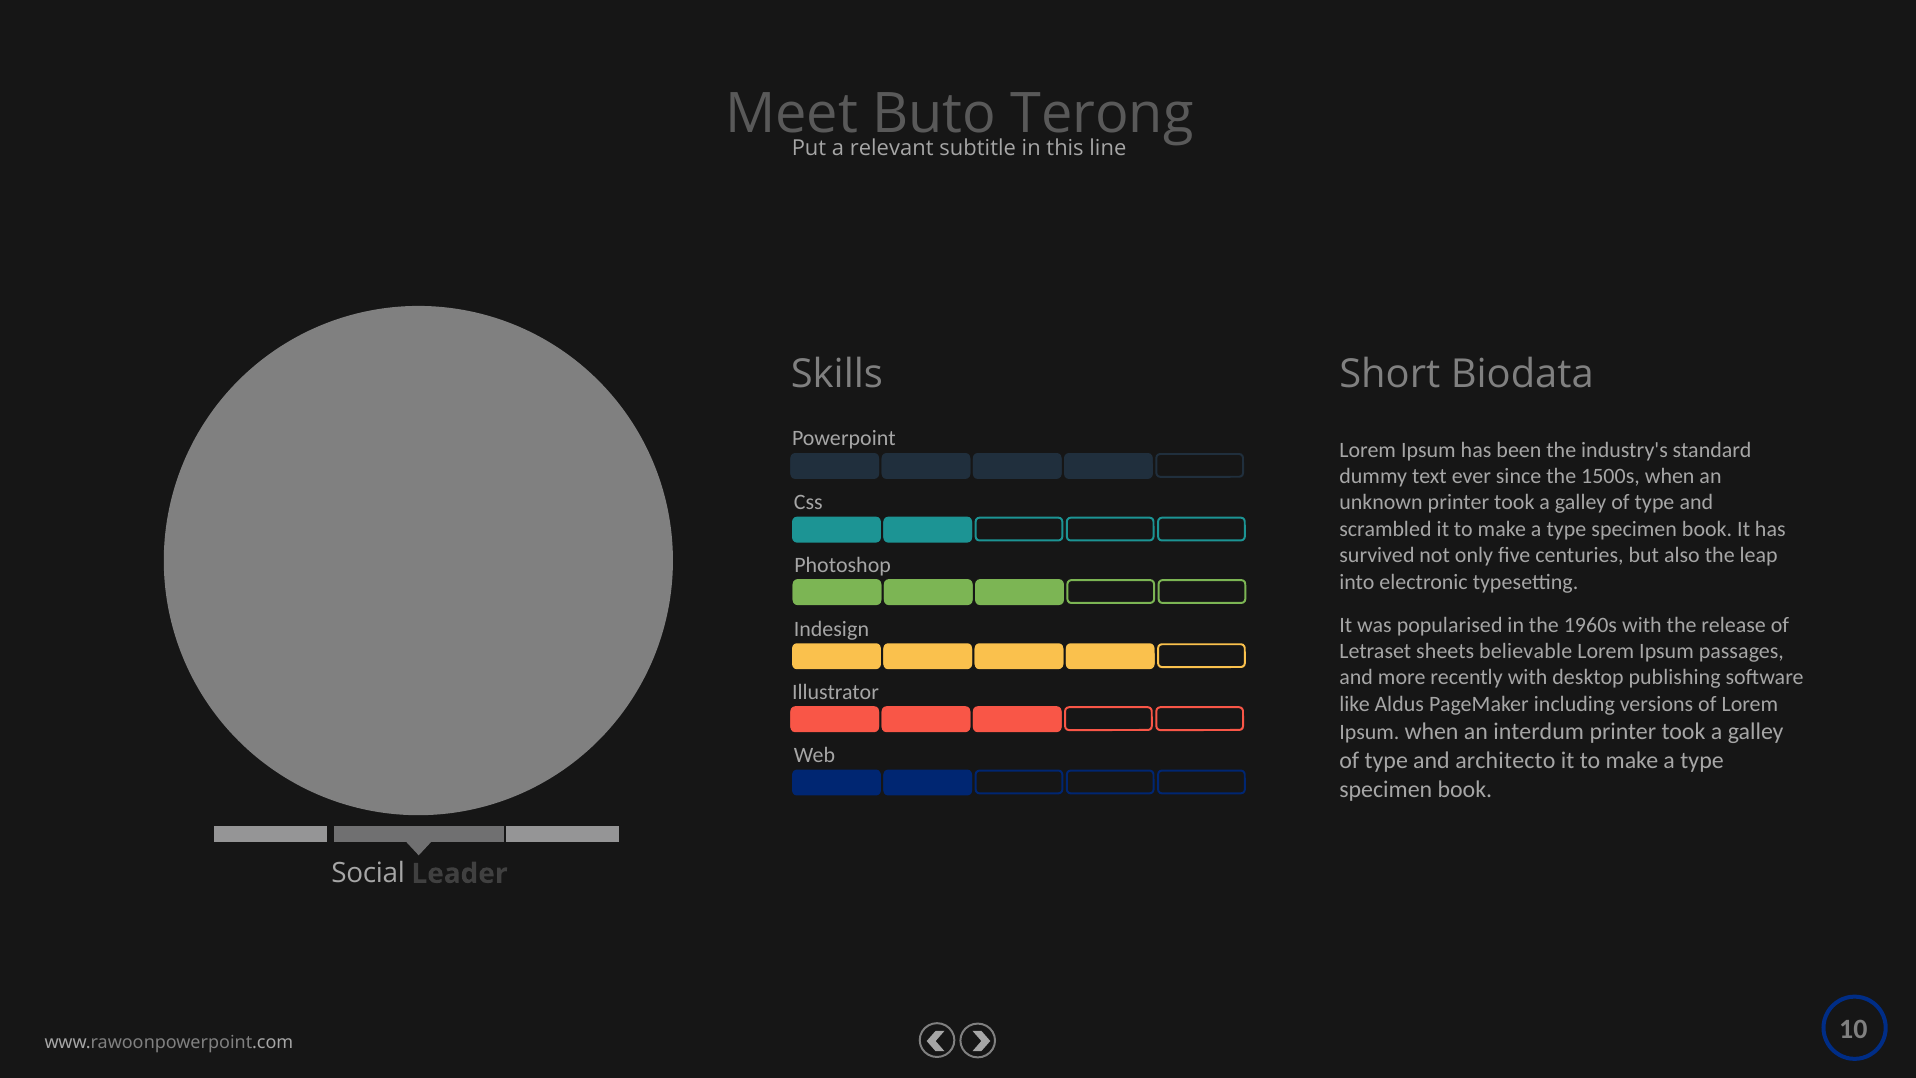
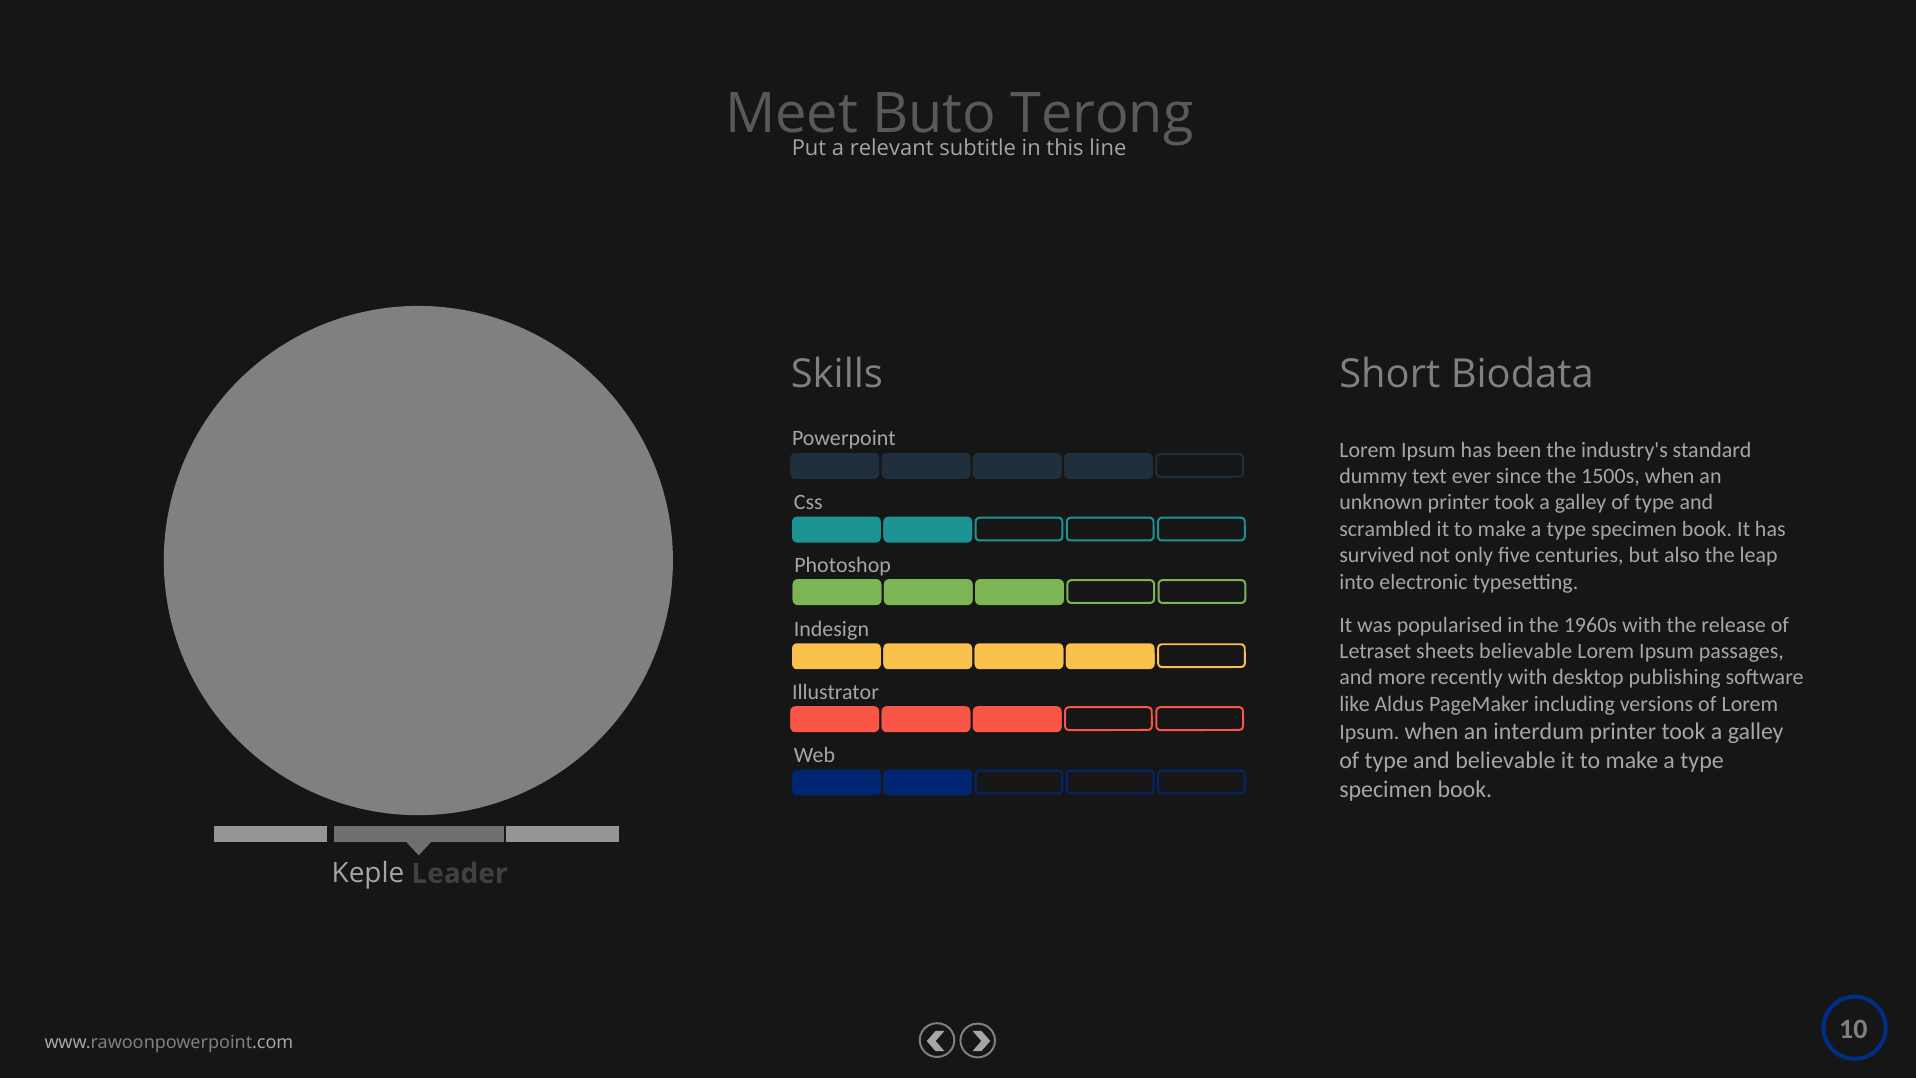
and architecto: architecto -> believable (1505, 760)
Social: Social -> Keple (368, 873)
